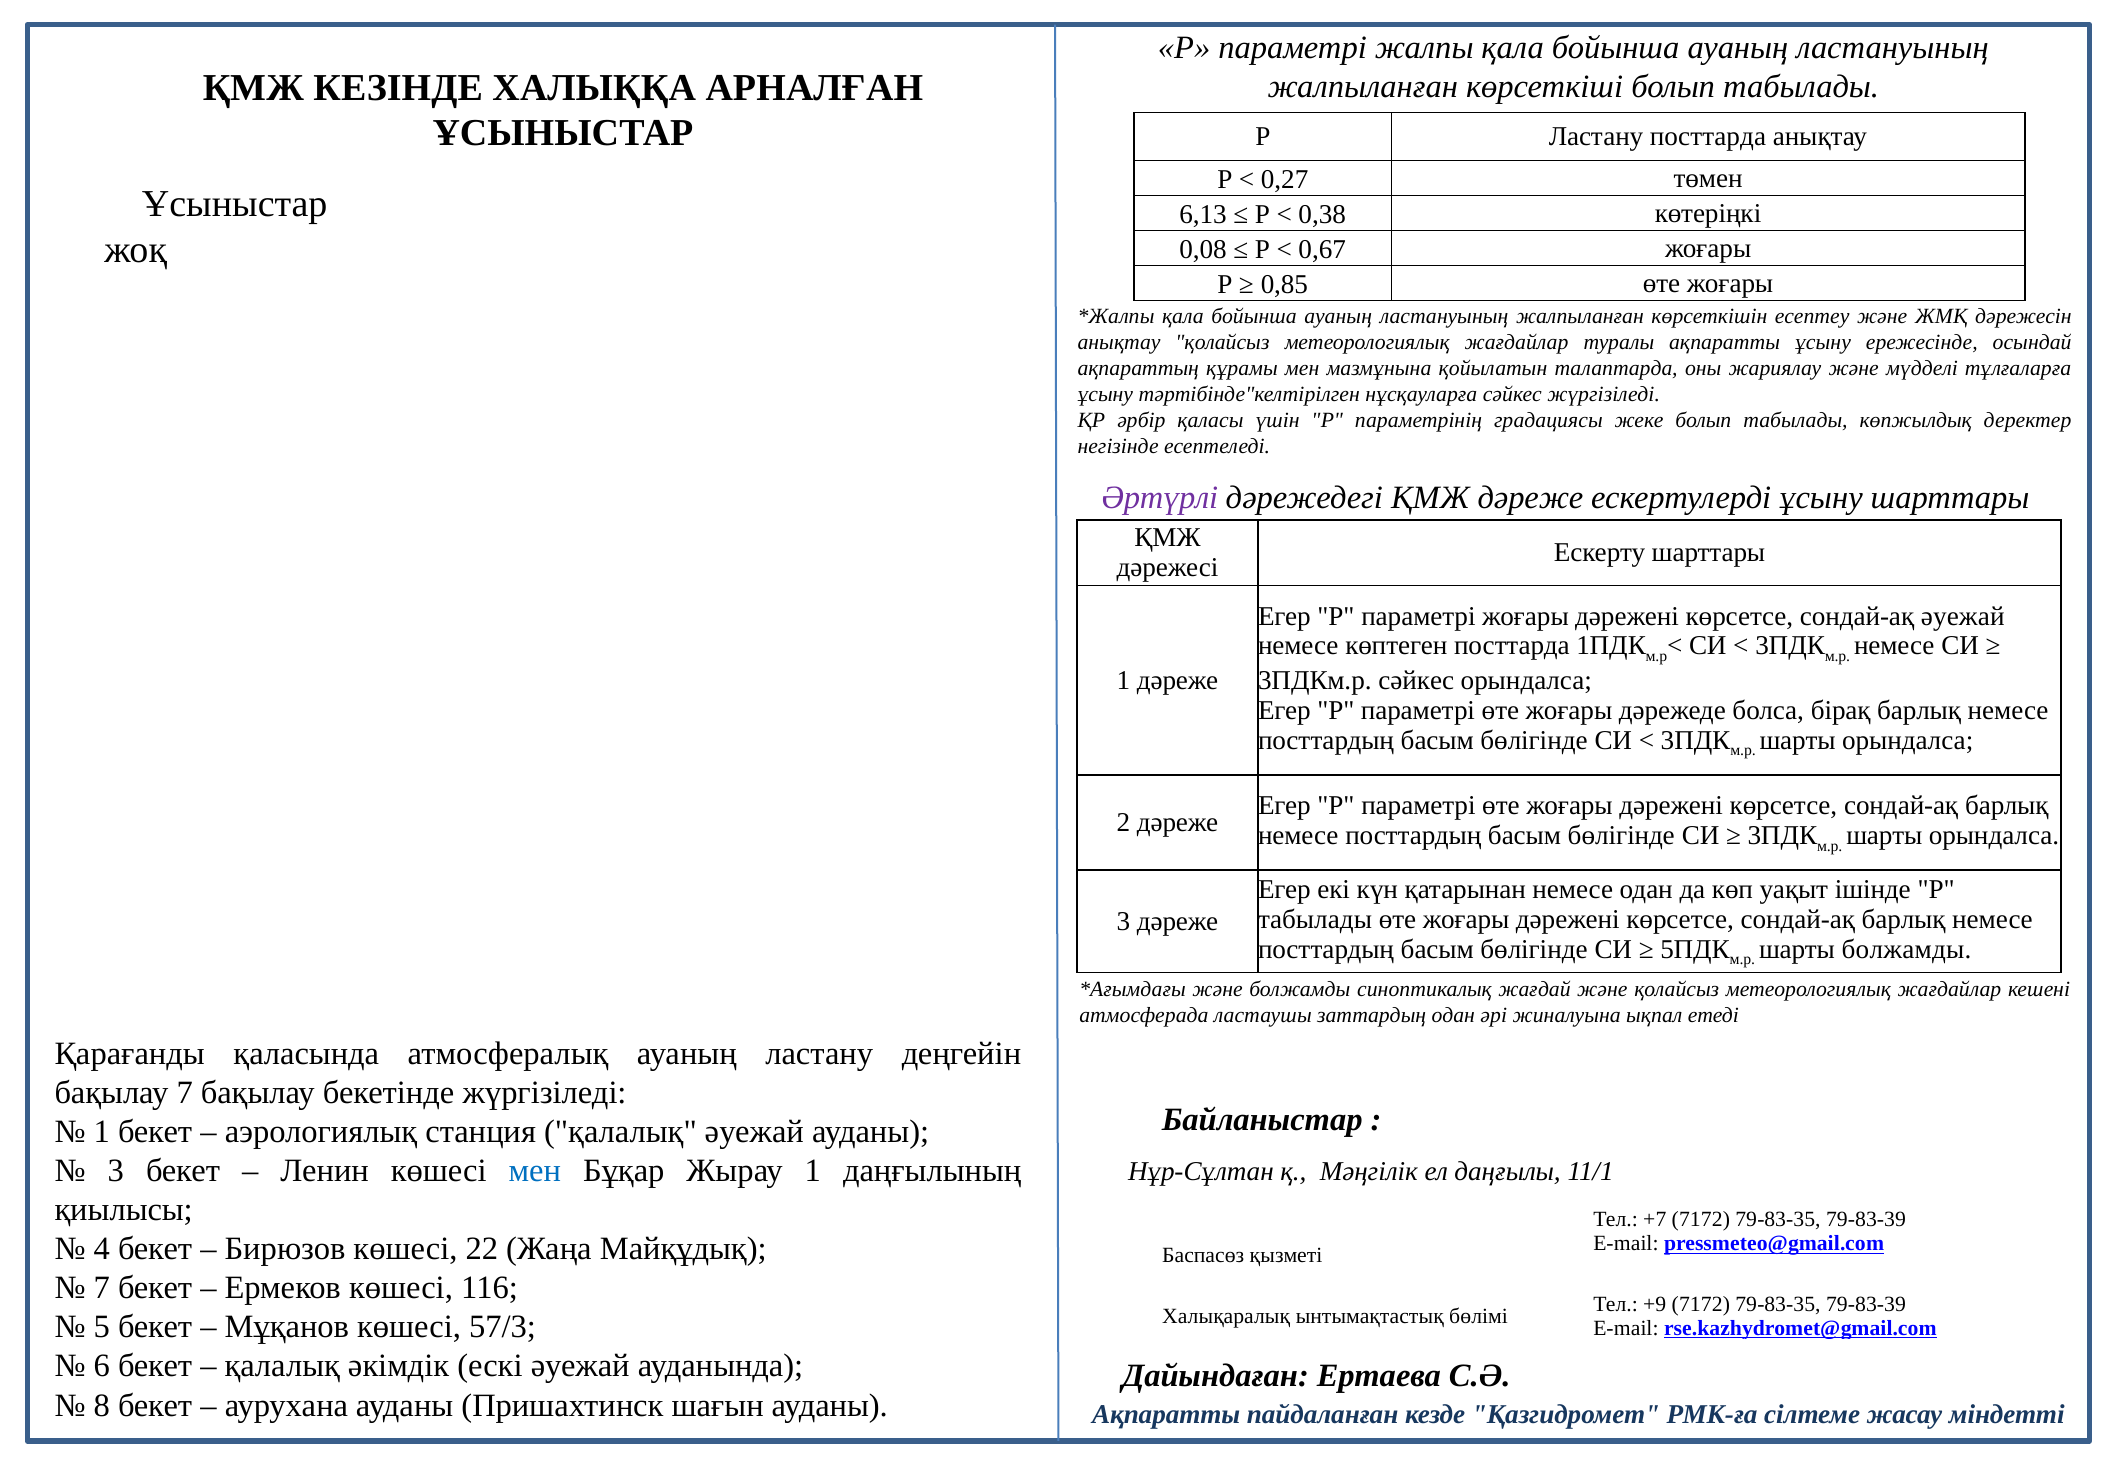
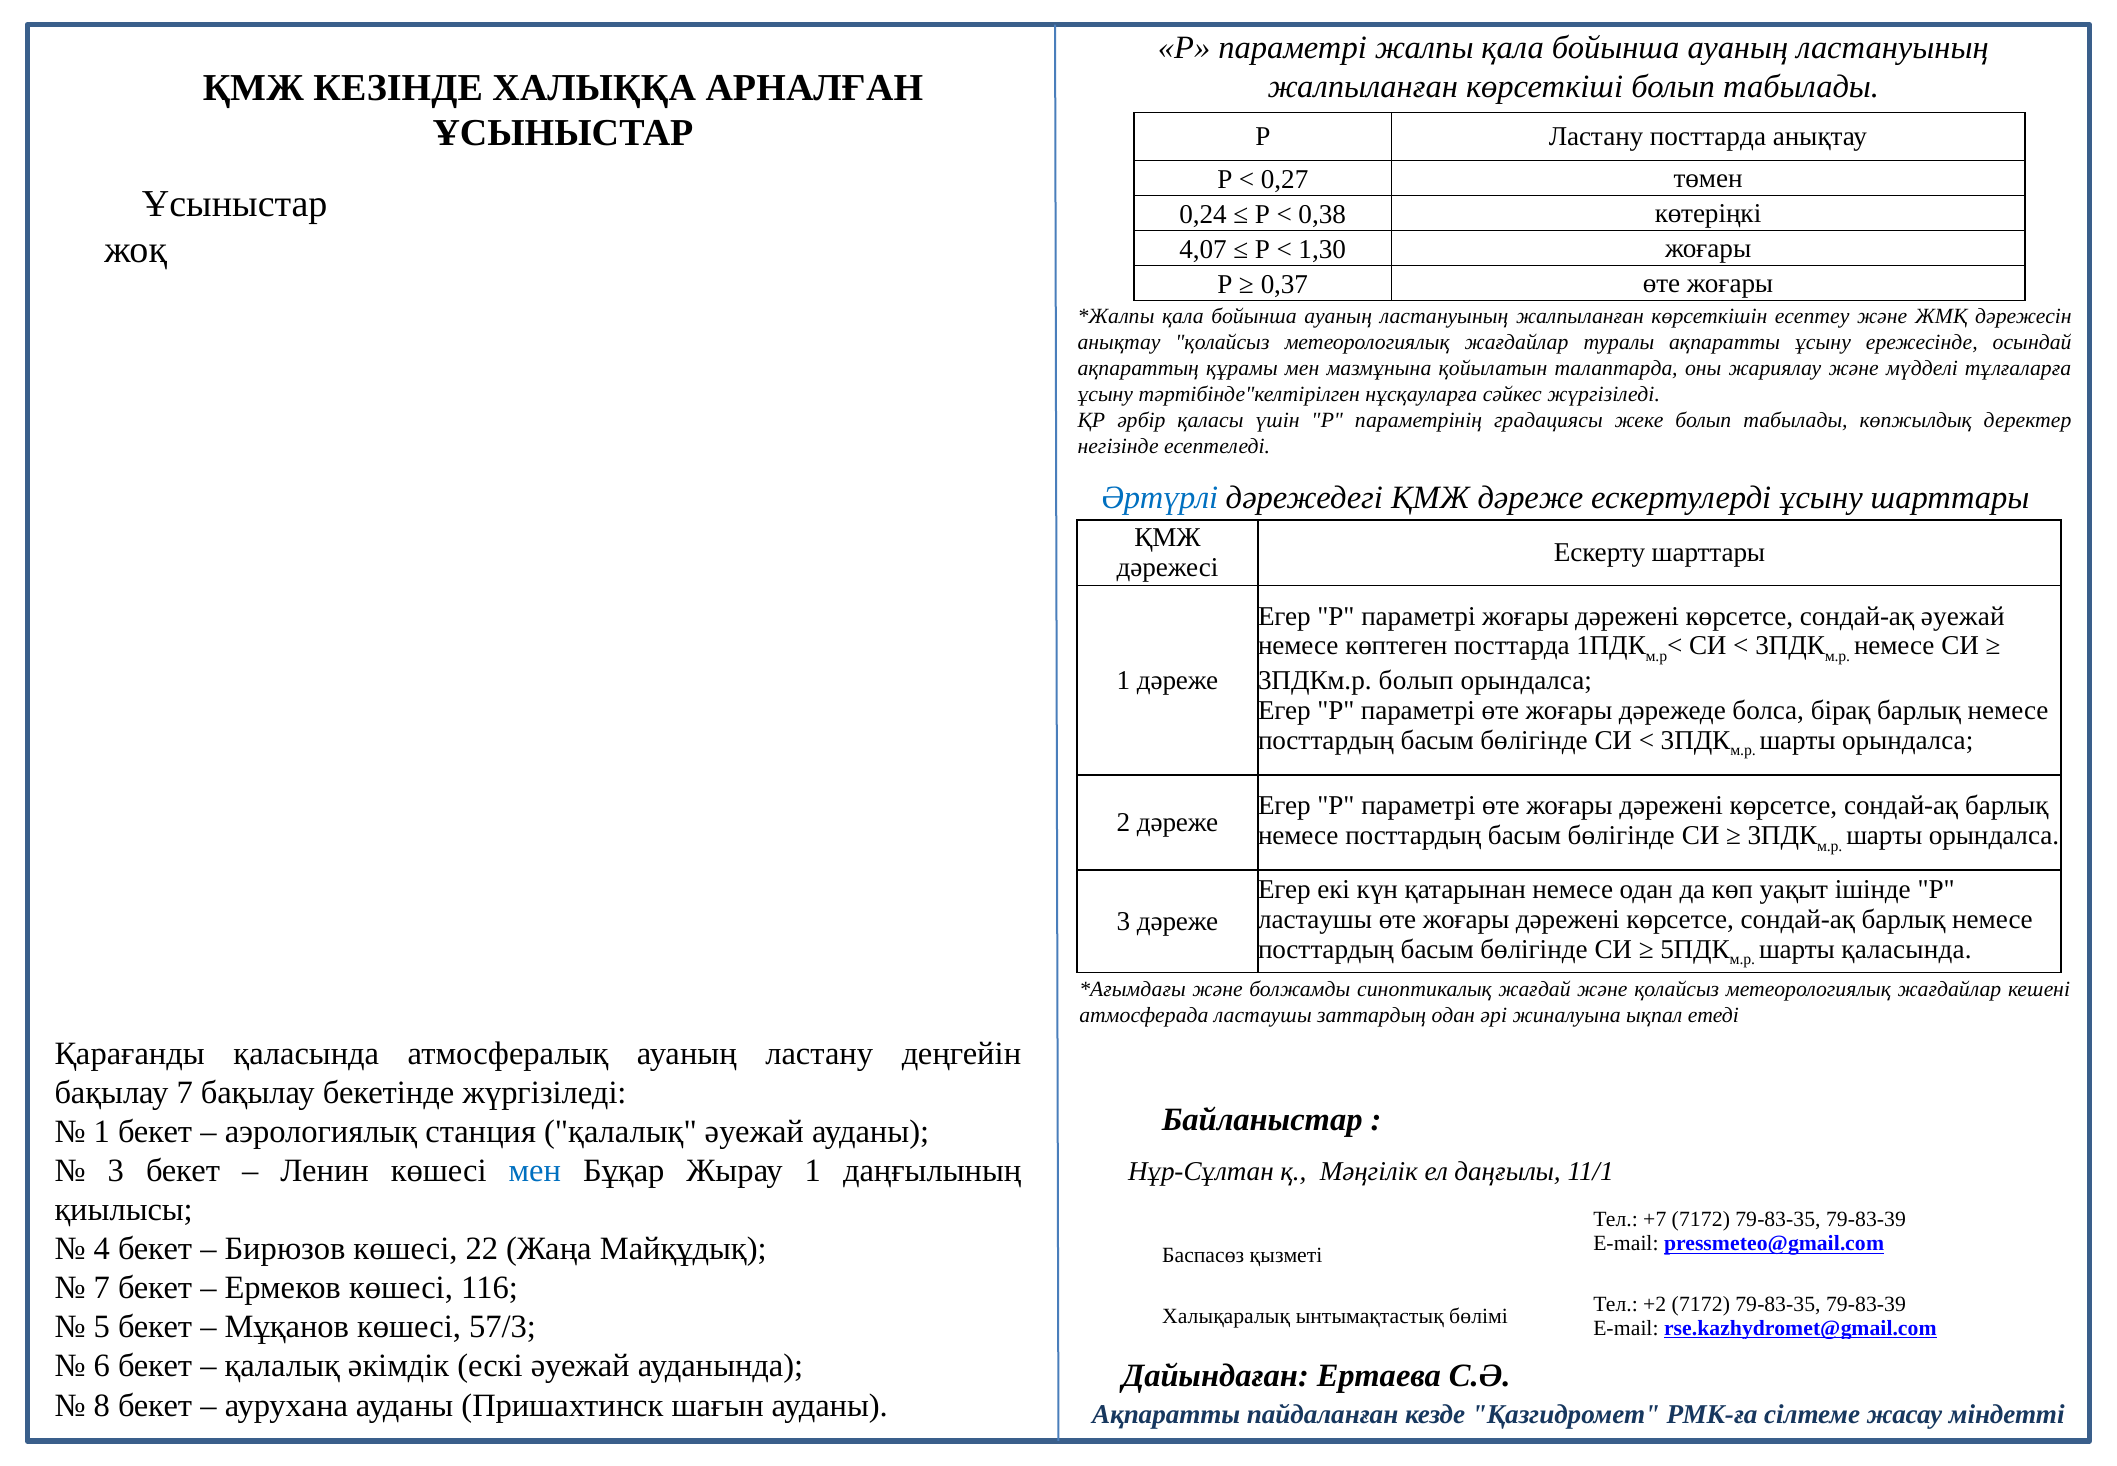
6,13: 6,13 -> 0,24 (1203, 214)
0,08: 0,08 -> 4,07 (1203, 249)
0,67: 0,67 -> 1,30 (1322, 249)
0,85: 0,85 -> 0,37 (1284, 284)
Әртүрлі colour: purple -> blue (1160, 497)
3ПДКм.р сәйкес: сәйкес -> болып (1416, 680)
табылады: табылады -> ластаушы (1315, 919)
шарты болжамды: болжамды -> қаласында (1907, 949)
+9: +9 -> +2 (1655, 1304)
